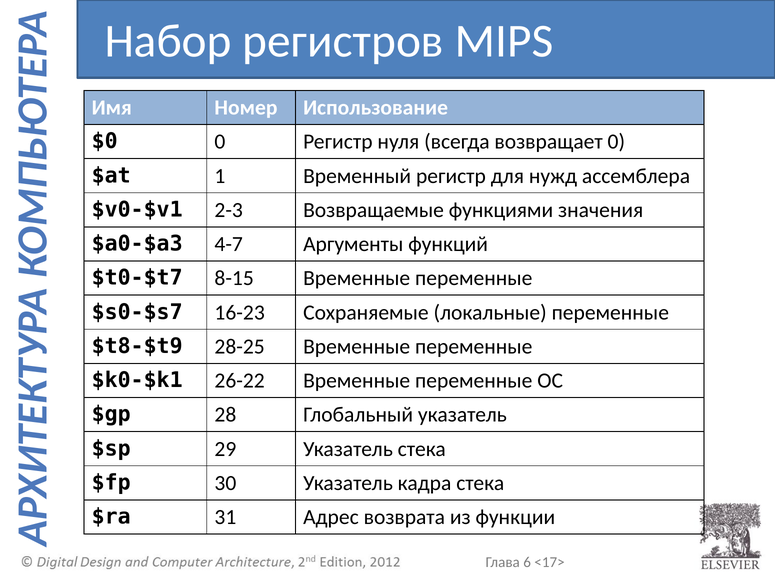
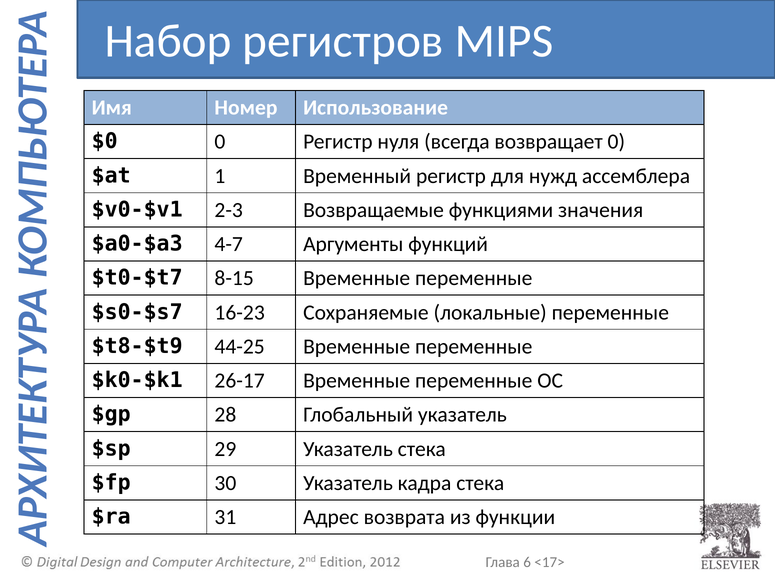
28-25: 28-25 -> 44-25 (240, 347)
26-22: 26-22 -> 26-17 (240, 381)
